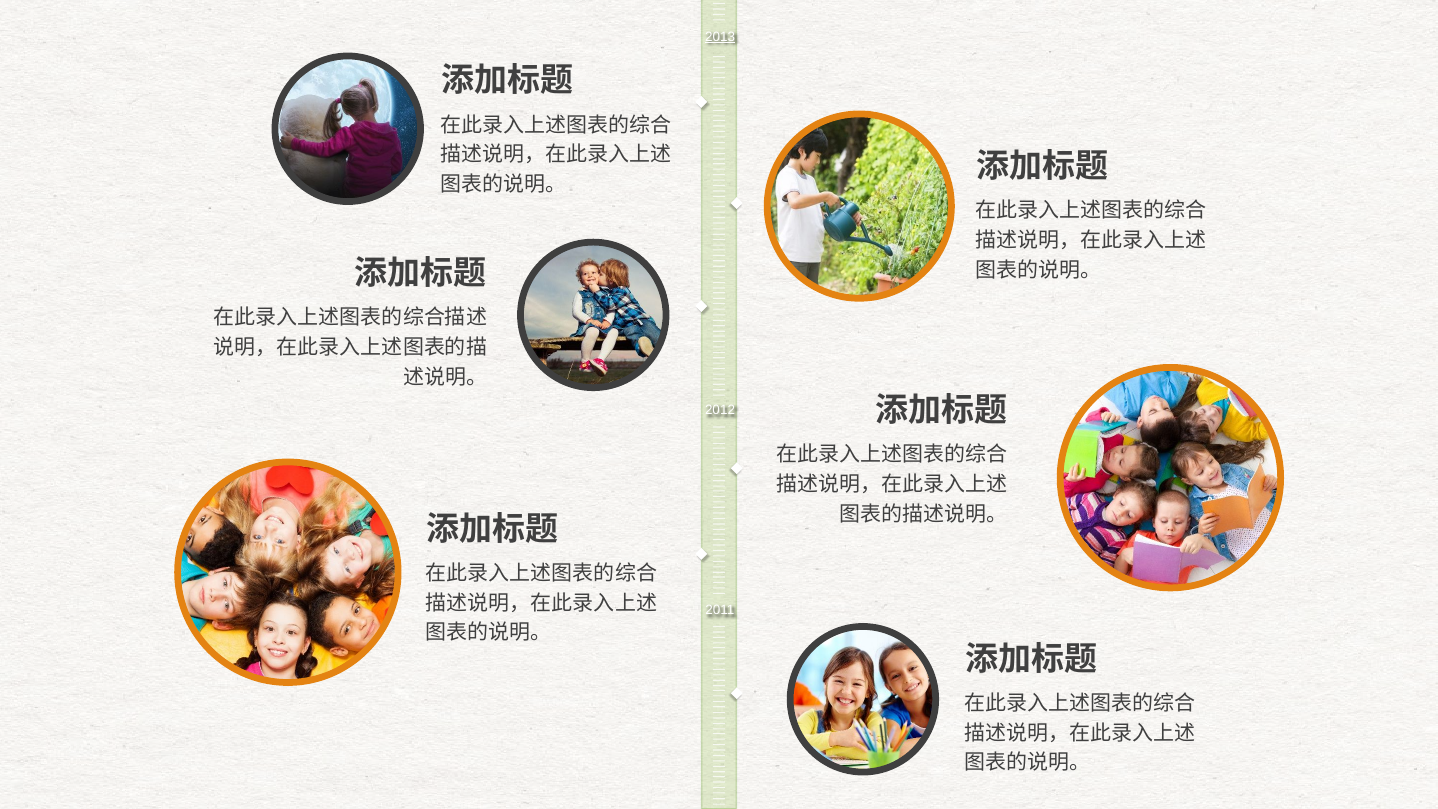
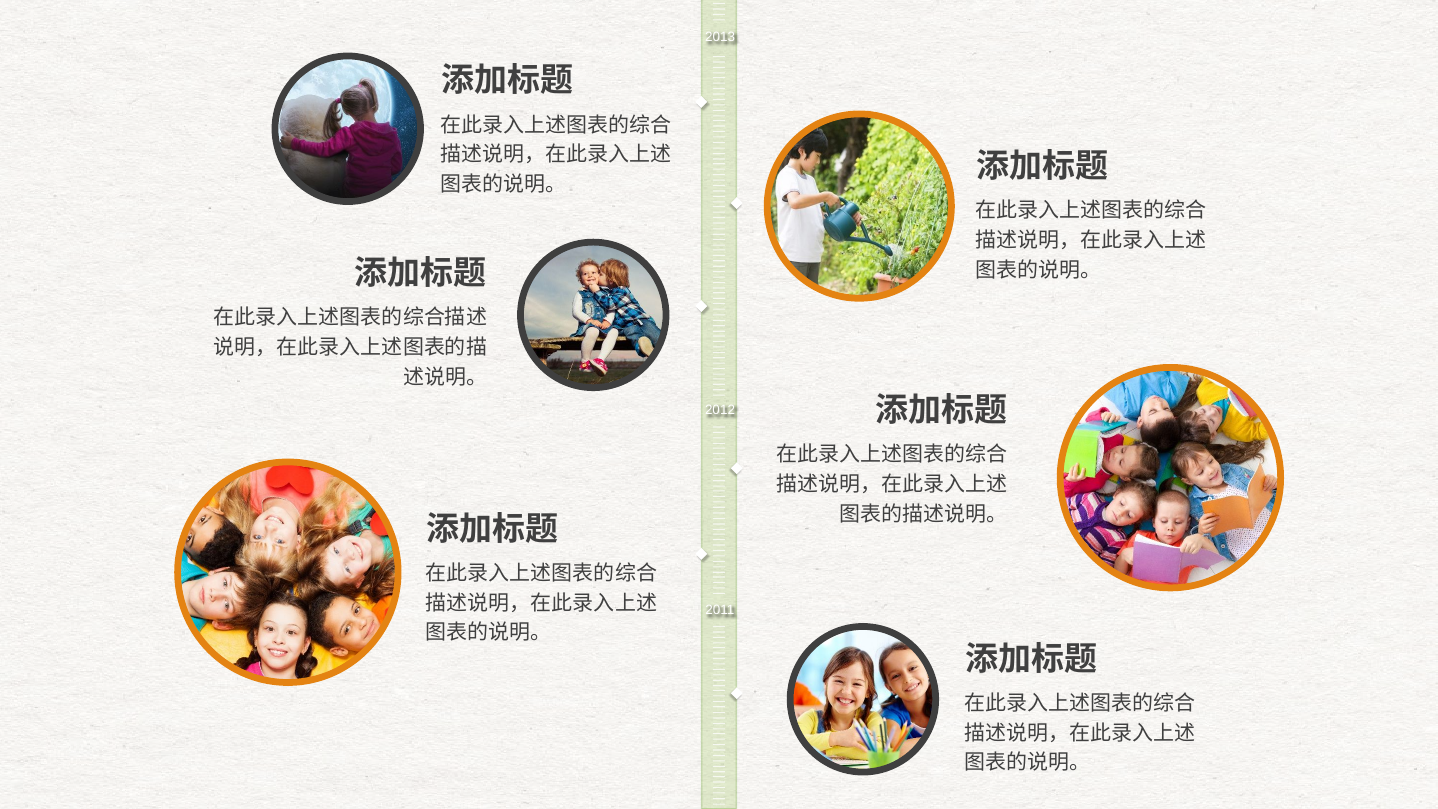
2013 underline: present -> none (720, 37)
